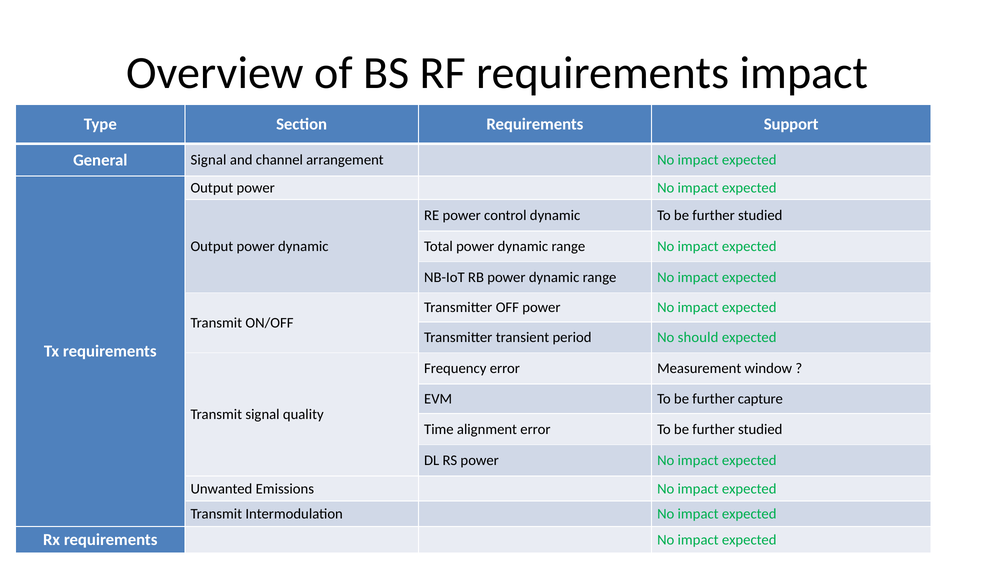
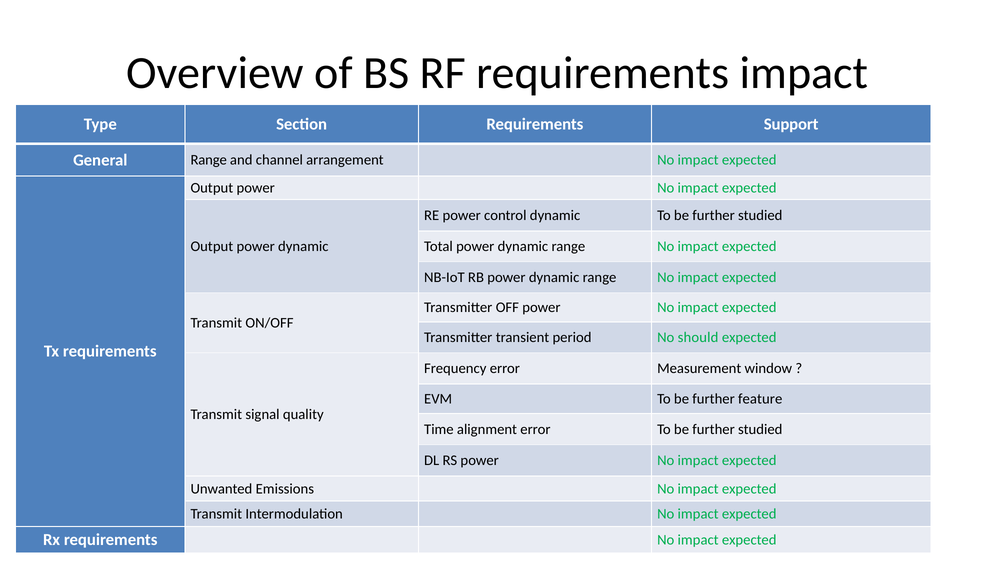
General Signal: Signal -> Range (209, 160)
capture: capture -> feature (760, 399)
